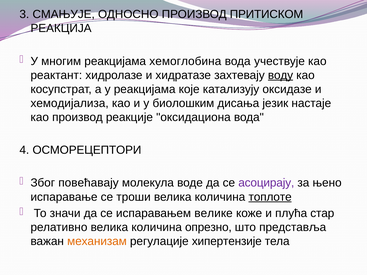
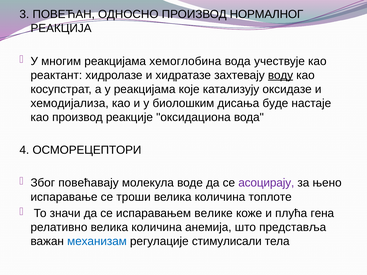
СМАЊУЈЕ: СМАЊУЈЕ -> ПОВЕЋАН (64, 14)
ПРИТИСКОМ: ПРИТИСКОМ -> НОРМАЛНОГ (267, 14)
језик: језик -> буде (275, 103)
топлоте underline: present -> none (270, 197)
стар: стар -> генa (322, 213)
опрезно: опрезно -> анемија (208, 228)
механизам colour: orange -> blue (97, 242)
хипертензије: хипертензије -> стимулисали (227, 242)
